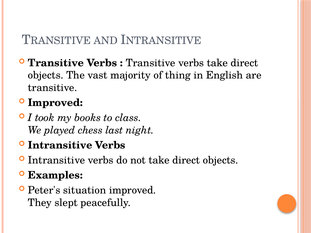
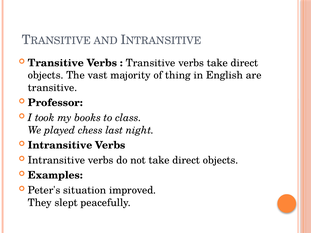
Improved: Improved -> Professor (55, 103)
